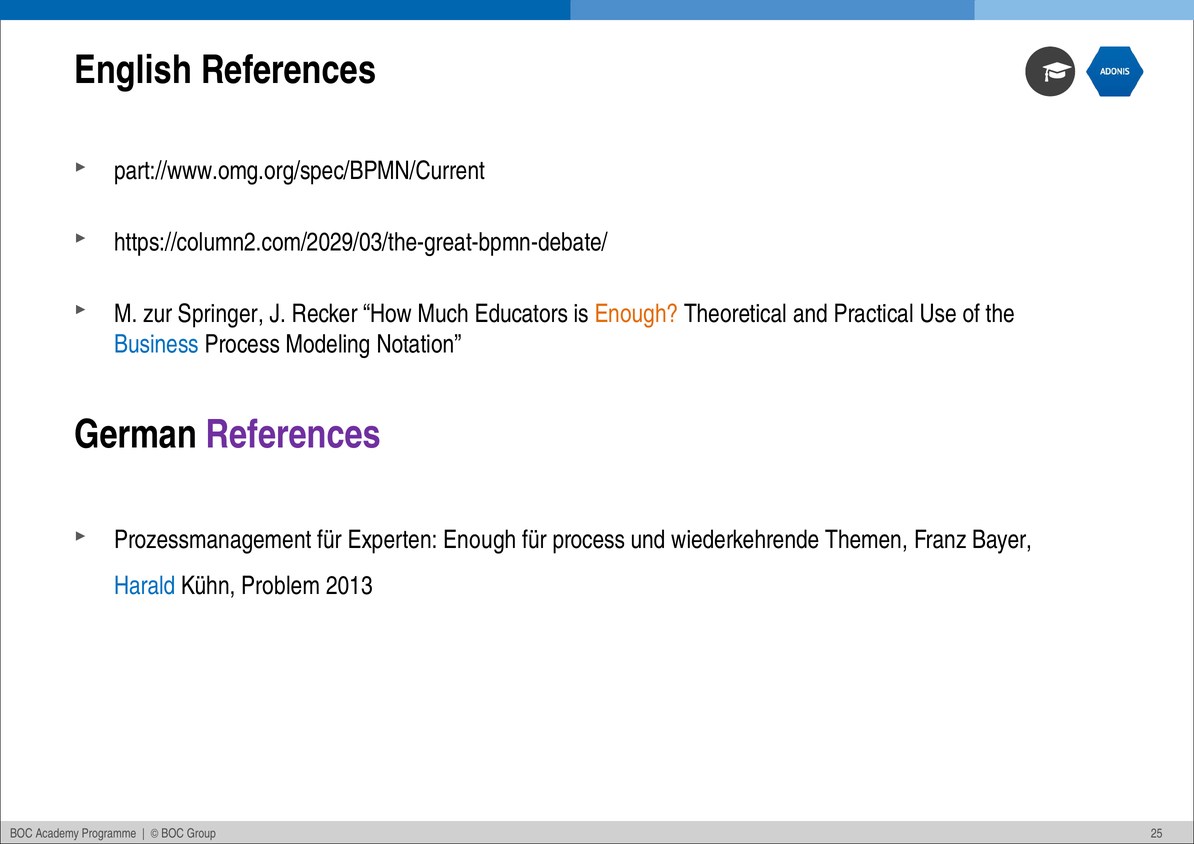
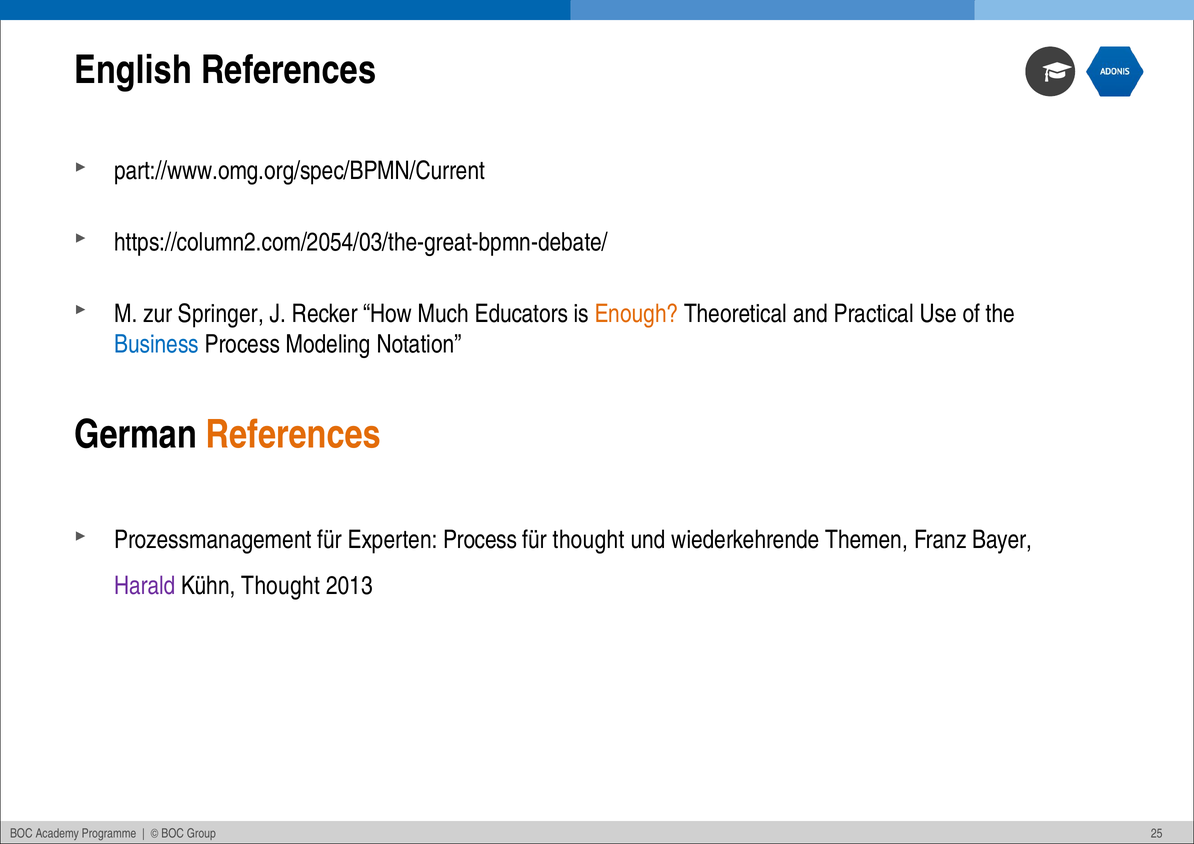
https://column2.com/2029/03/the-great-bpmn-debate/: https://column2.com/2029/03/the-great-bpmn-debate/ -> https://column2.com/2054/03/the-great-bpmn-debate/ (361, 242)
References colour: purple -> orange (293, 435)
Experten Enough: Enough -> Process (480, 540)
für process: process -> thought (589, 540)
Harald colour: blue -> purple (145, 586)
Kühn Problem: Problem -> Thought (281, 586)
